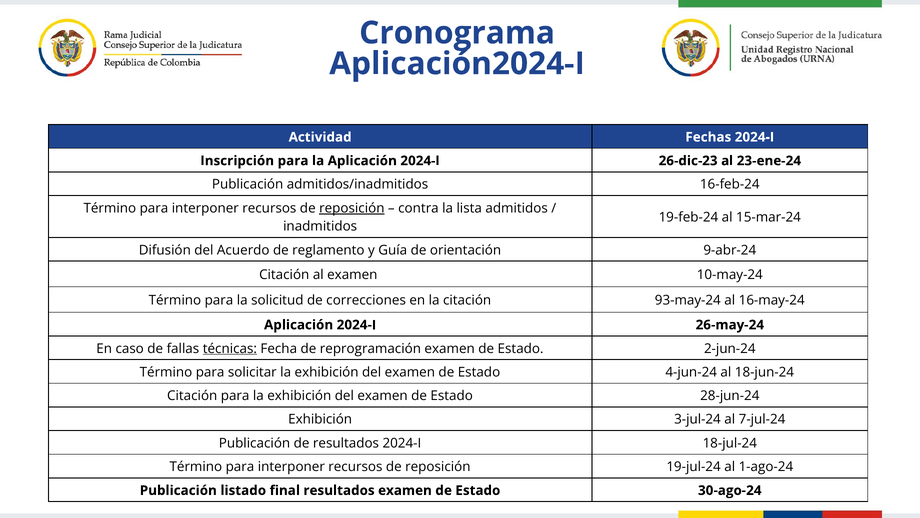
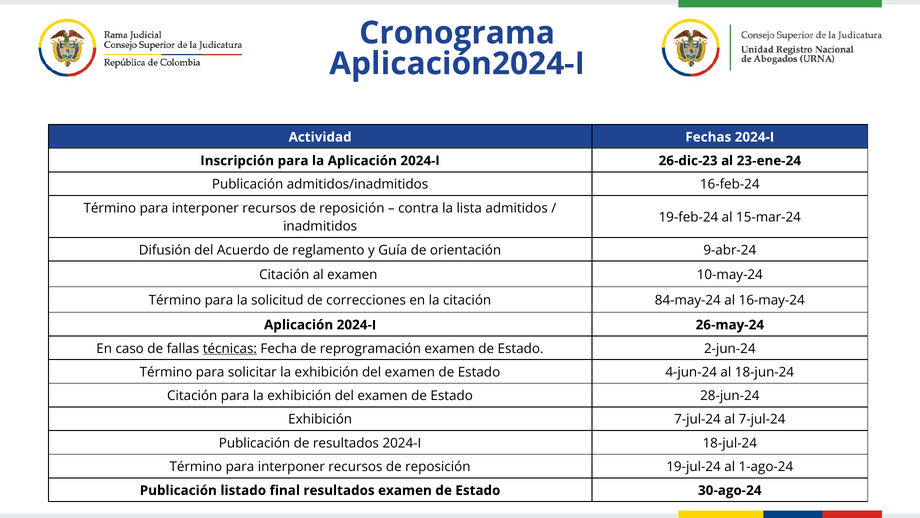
reposición underline: present -> none (352, 208)
93-may-24: 93-may-24 -> 84-may-24 (688, 300)
Exhibición 3-jul-24: 3-jul-24 -> 7-jul-24 (697, 419)
